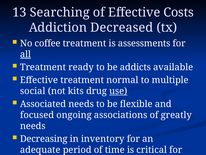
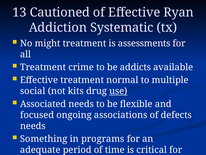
Searching: Searching -> Cautioned (60, 12)
Costs: Costs -> Ryan (179, 12)
Decreased: Decreased -> Systematic (122, 27)
coffee: coffee -> might (48, 43)
all underline: present -> none (26, 54)
ready: ready -> crime (81, 67)
greatly: greatly -> defects (176, 115)
Decreasing: Decreasing -> Something (44, 138)
inventory: inventory -> programs (103, 138)
